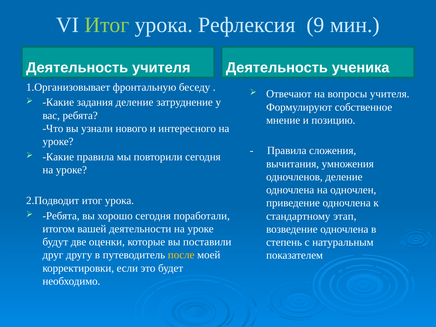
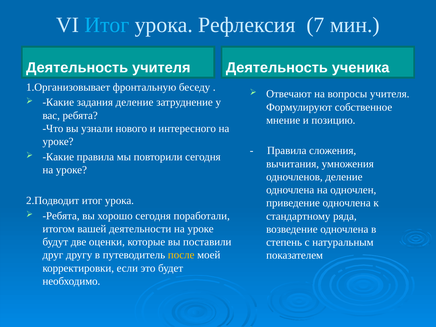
Итог colour: light green -> light blue (107, 25)
9: 9 -> 7 (315, 25)
этап: этап -> ряда (345, 216)
